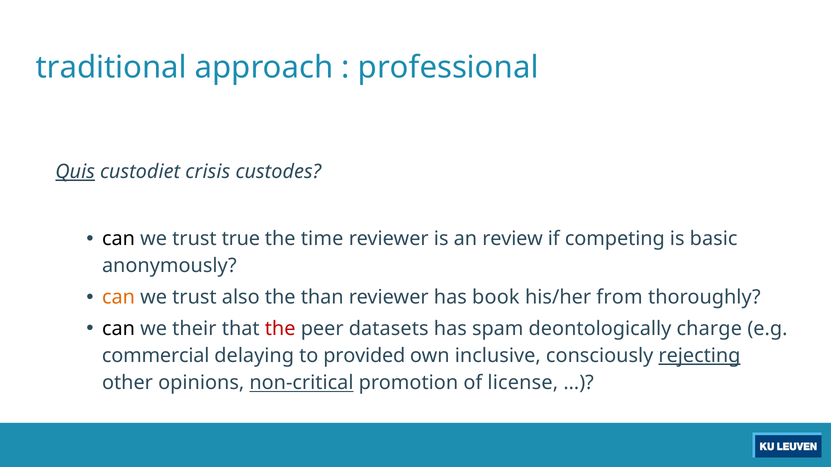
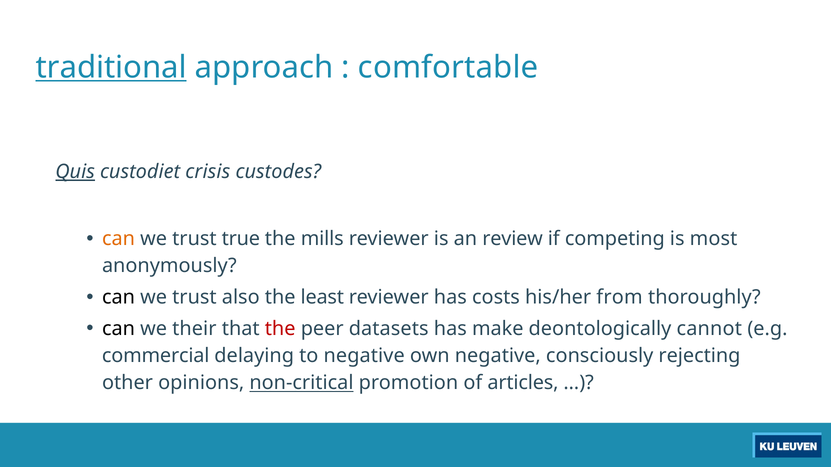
traditional underline: none -> present (111, 67)
professional: professional -> comfortable (448, 67)
can colour: black -> orange (118, 239)
time: time -> mills (322, 239)
basic: basic -> most (714, 239)
can colour: orange -> black (118, 298)
than: than -> least (322, 298)
book: book -> costs (496, 298)
spam: spam -> make (498, 329)
charge: charge -> cannot (709, 329)
to provided: provided -> negative (364, 356)
own inclusive: inclusive -> negative (498, 356)
rejecting underline: present -> none (699, 356)
license: license -> articles (523, 383)
